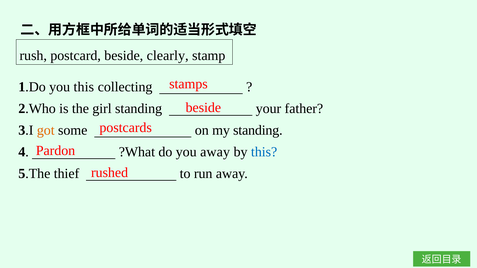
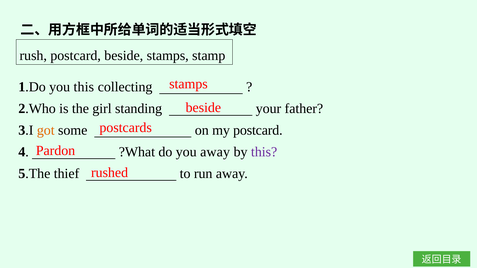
beside clearly: clearly -> stamps (168, 56)
my standing: standing -> postcard (258, 130)
this colour: blue -> purple (264, 152)
